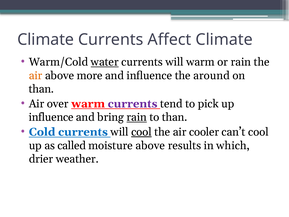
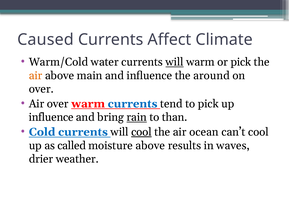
Climate: Climate -> Caused (46, 40)
water underline: present -> none (105, 62)
will underline: none -> present (175, 62)
or rain: rain -> pick (241, 62)
more: more -> main (90, 75)
than: than -> over (41, 89)
currents colour: purple -> blue (133, 104)
cooler: cooler -> ocean (204, 132)
which: which -> waves (233, 145)
